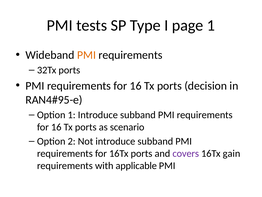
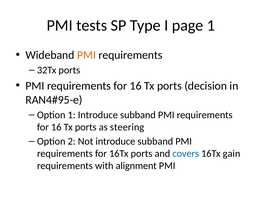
scenario: scenario -> steering (127, 127)
covers colour: purple -> blue (186, 153)
applicable: applicable -> alignment (136, 165)
